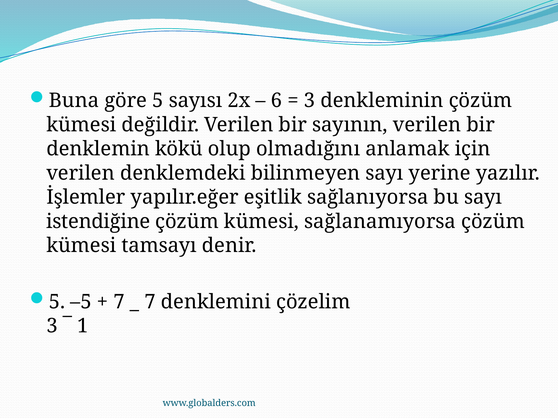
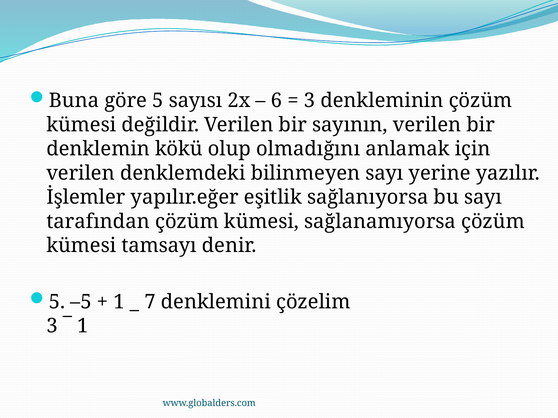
istendiğine: istendiğine -> tarafından (98, 222)
7: 7 -> 1 (119, 302)
